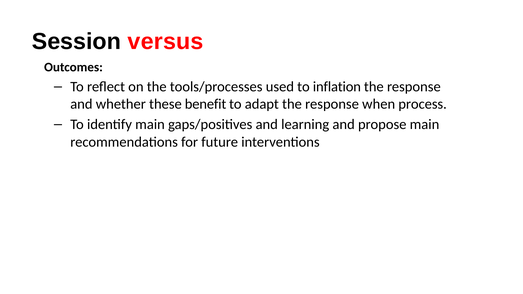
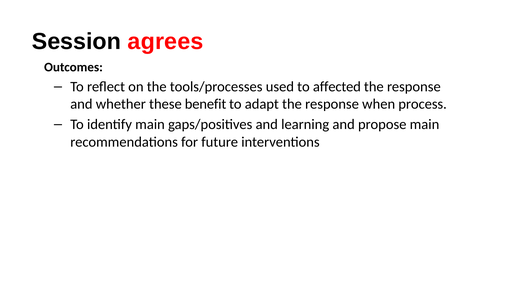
versus: versus -> agrees (166, 42)
inflation: inflation -> affected (337, 87)
